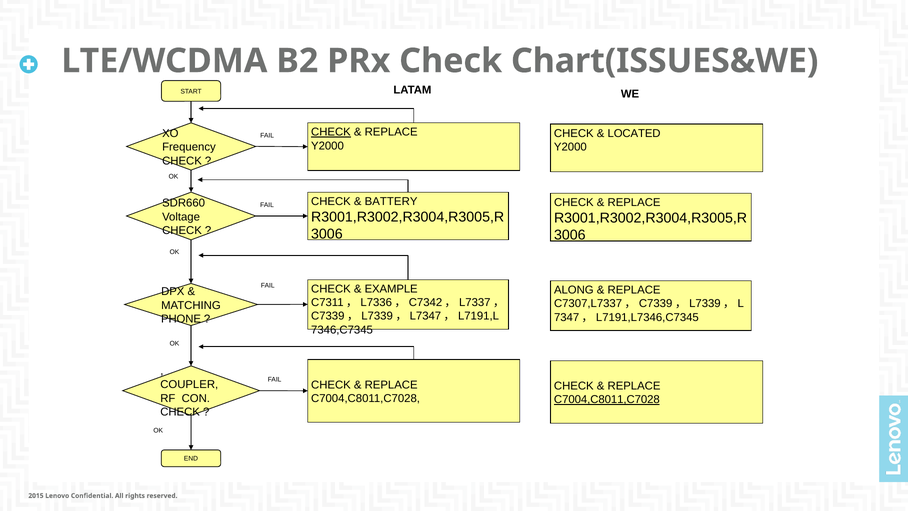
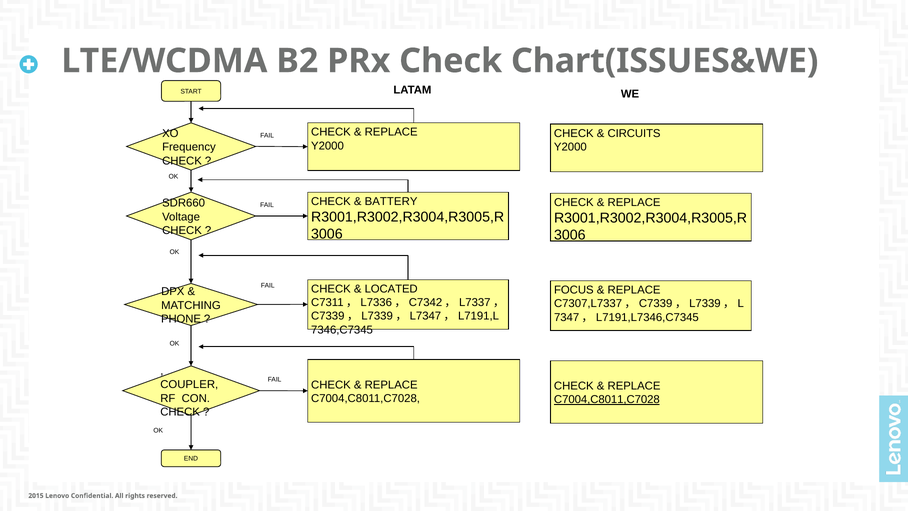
CHECK underline: present -> none (331, 132)
LOCATED: LOCATED -> CIRCUITS (634, 133)
EXAMPLE: EXAMPLE -> LOCATED (391, 289)
ALONG: ALONG -> FOCUS (574, 290)
